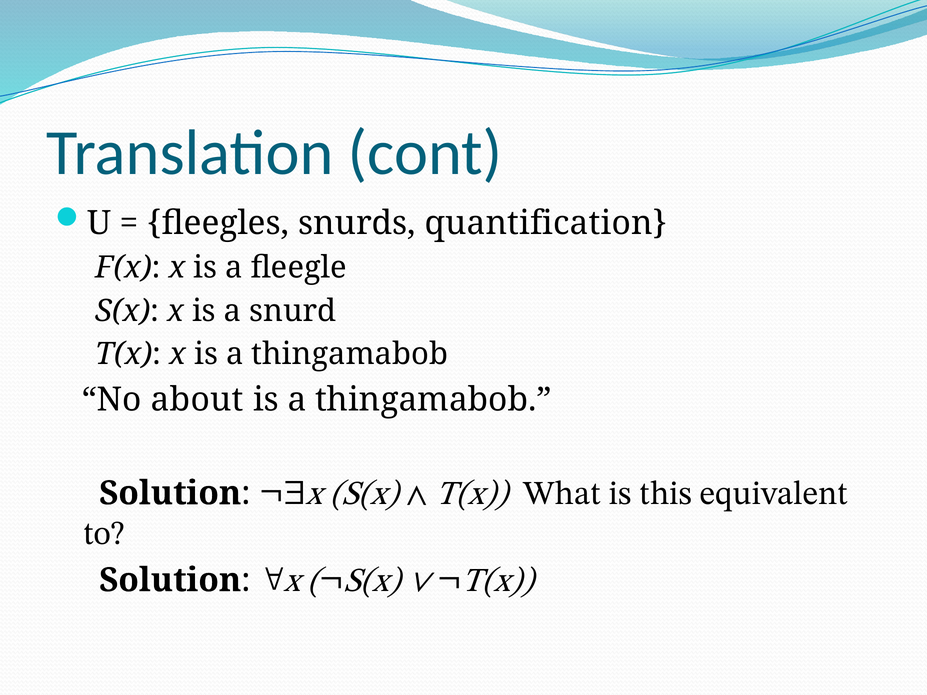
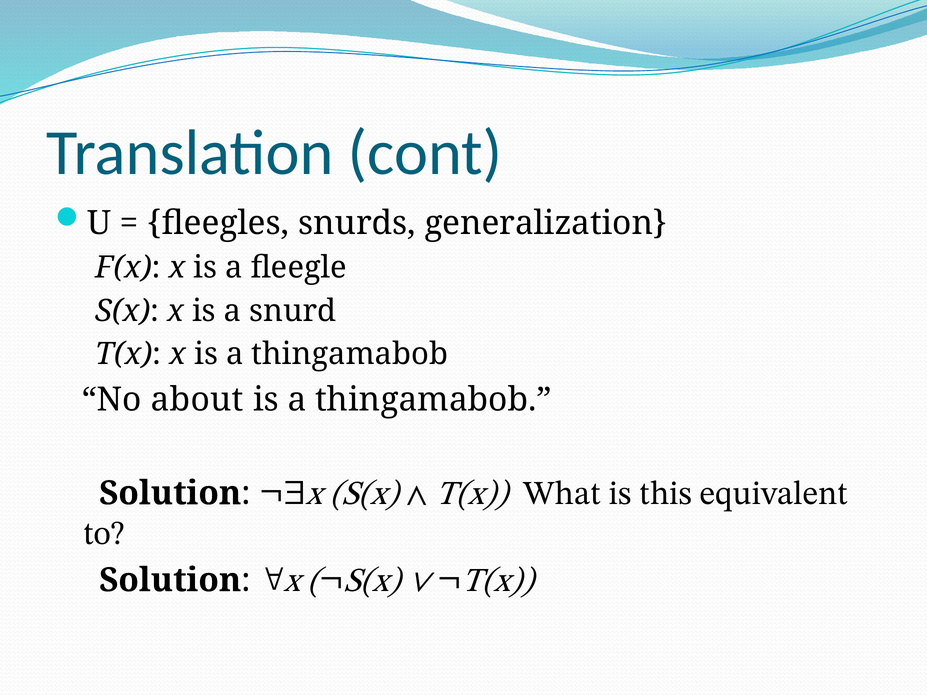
quantification: quantification -> generalization (546, 223)
